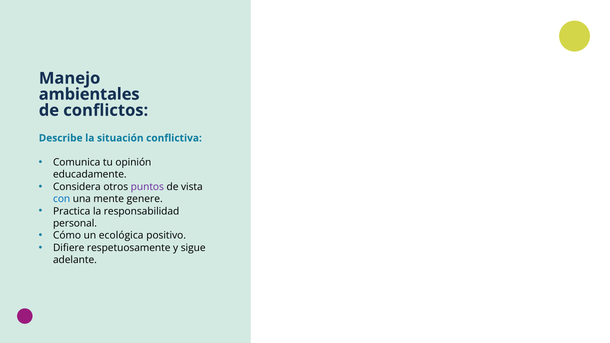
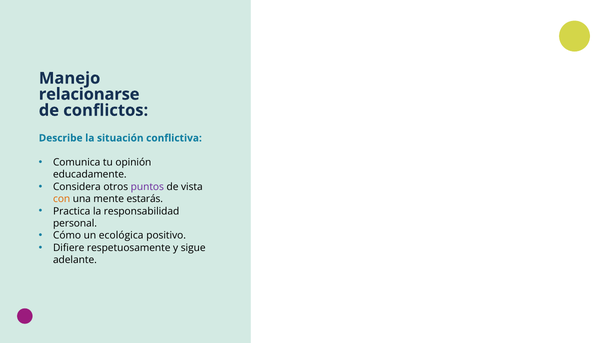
ambientales: ambientales -> relacionarse (89, 94)
con colour: blue -> orange (62, 199)
genere: genere -> estarás (145, 199)
